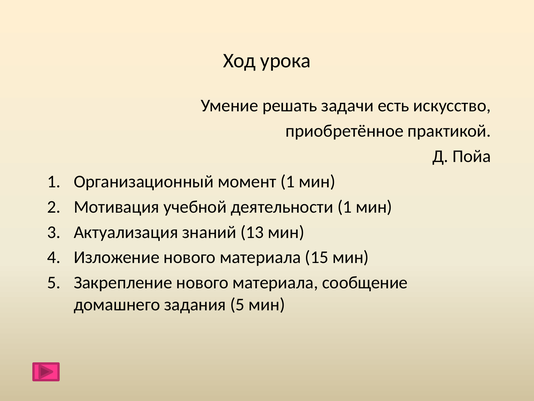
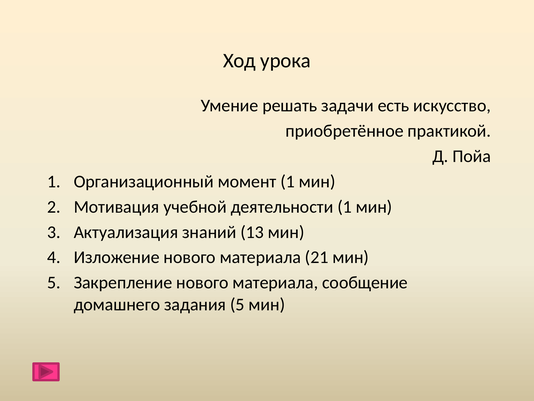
15: 15 -> 21 (317, 257)
